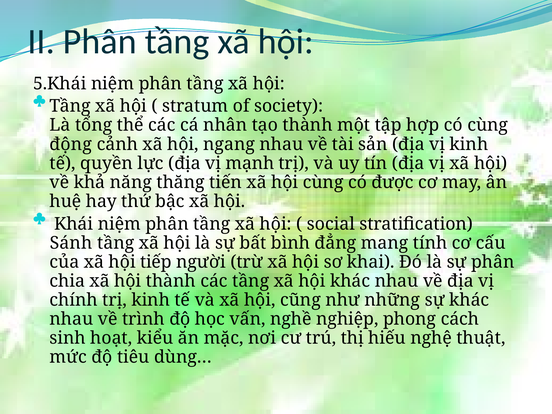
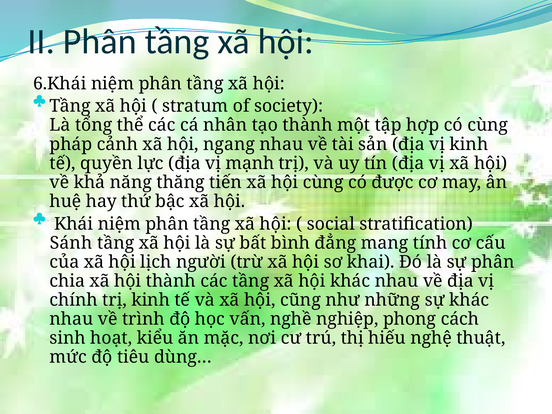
5.Khái: 5.Khái -> 6.Khái (60, 84)
động: động -> pháp (71, 144)
tiếp: tiếp -> lịch (156, 262)
